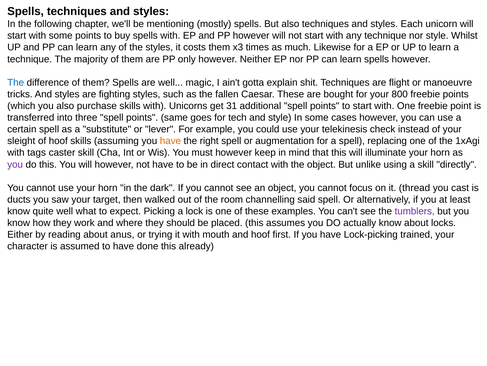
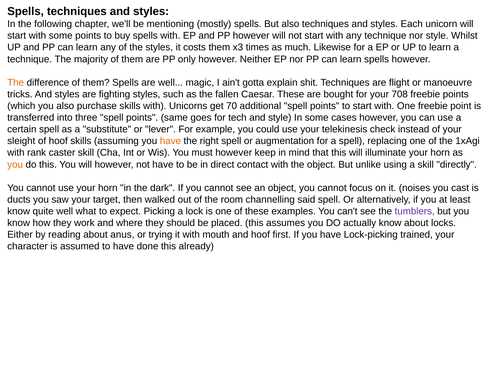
The colour: blue -> orange (16, 82)
800: 800 -> 708 (400, 94)
31: 31 -> 70 (232, 106)
tags: tags -> rank (37, 152)
you colour: purple -> orange (15, 164)
thread: thread -> noises (415, 188)
